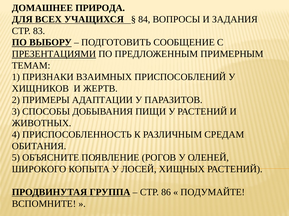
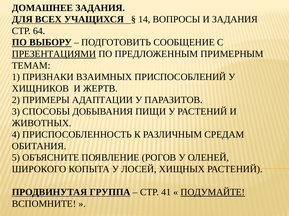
ДОМАШНЕЕ ПРИРОДА: ПРИРОДА -> ЗАДАНИЯ (100, 8)
84: 84 -> 14 (144, 19)
83: 83 -> 64 (39, 31)
86: 86 -> 41 (166, 193)
ПОДУМАЙТЕ underline: none -> present (213, 193)
